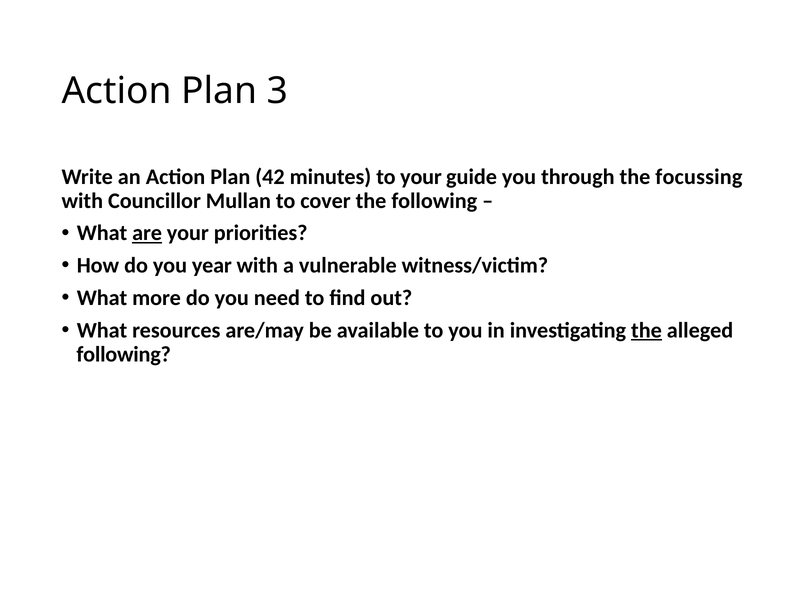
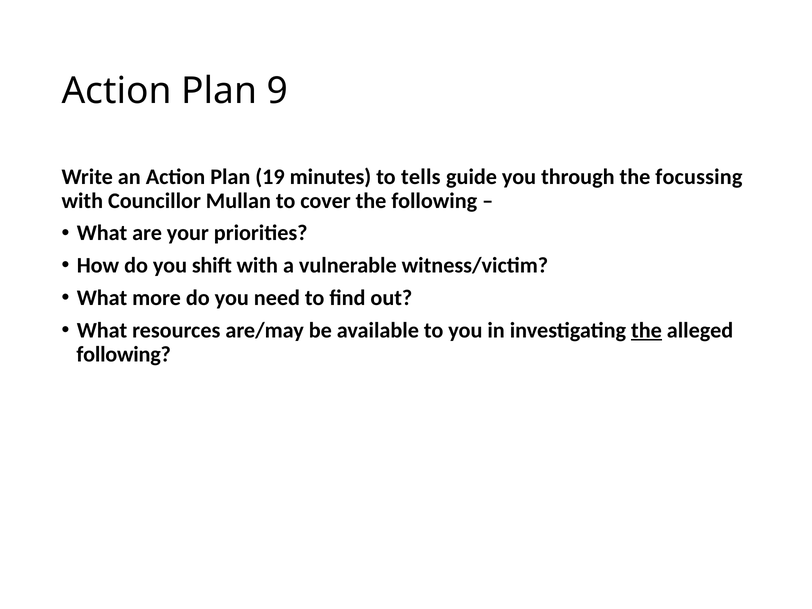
3: 3 -> 9 (277, 91)
42: 42 -> 19 (270, 177)
to your: your -> tells (421, 177)
are underline: present -> none (147, 233)
year: year -> shift (212, 266)
